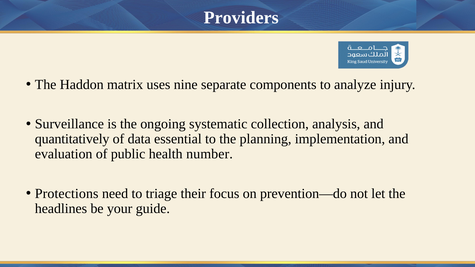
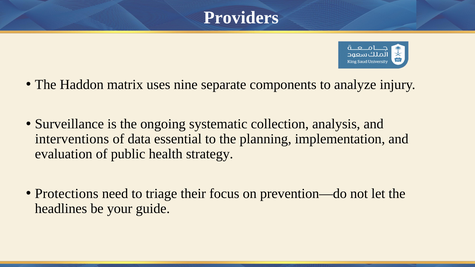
quantitatively: quantitatively -> interventions (72, 139)
number: number -> strategy (210, 154)
